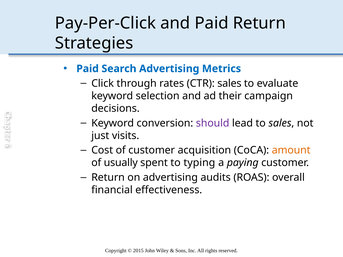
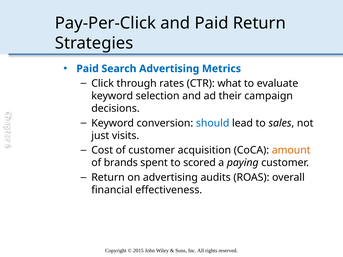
CTR sales: sales -> what (229, 83)
should colour: purple -> blue (213, 123)
usually: usually -> brands (121, 163)
typing: typing -> scored (199, 163)
